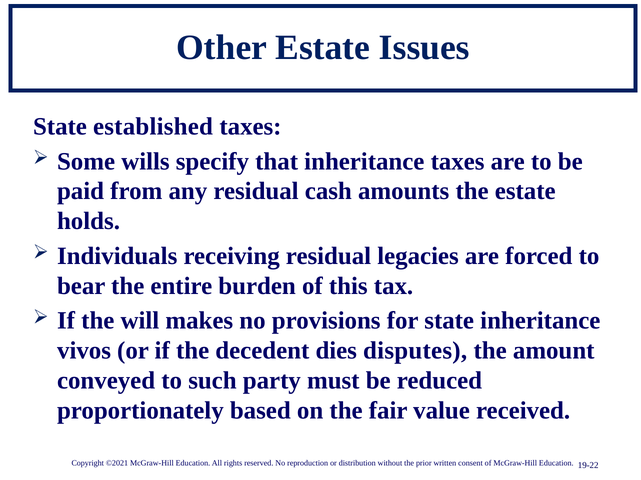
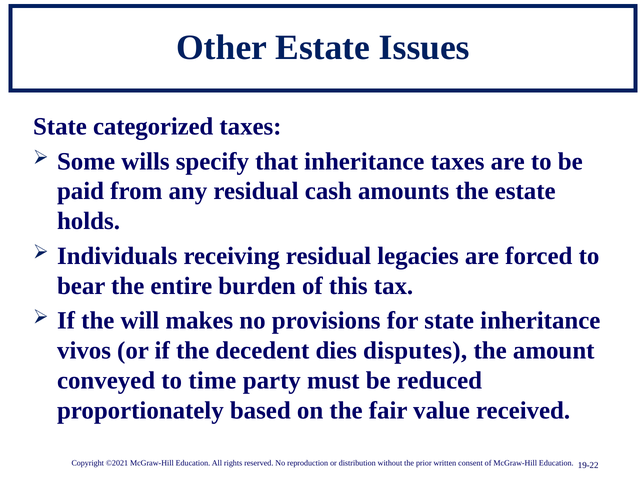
established: established -> categorized (153, 127)
such: such -> time (212, 381)
